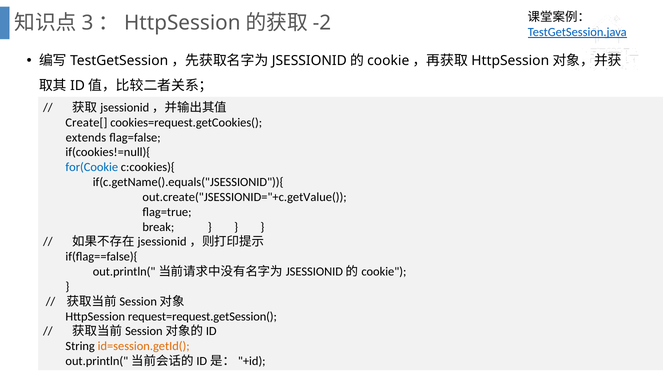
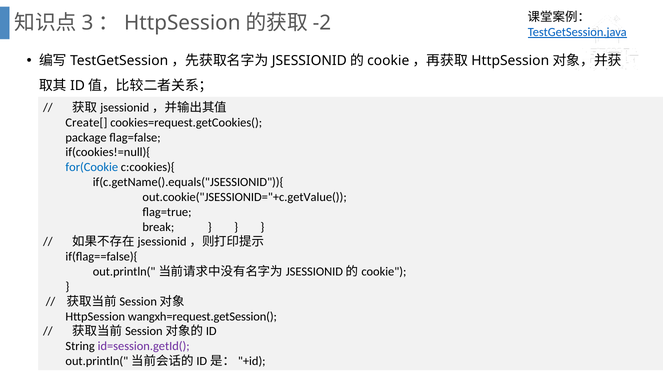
extends: extends -> package (86, 137)
out.create("JSESSIONID="+c.getValue(: out.create("JSESSIONID="+c.getValue( -> out.cookie("JSESSIONID="+c.getValue( (245, 197)
request=request.getSession(: request=request.getSession( -> wangxh=request.getSession( (202, 316)
id=session.getId( colour: orange -> purple (144, 346)
